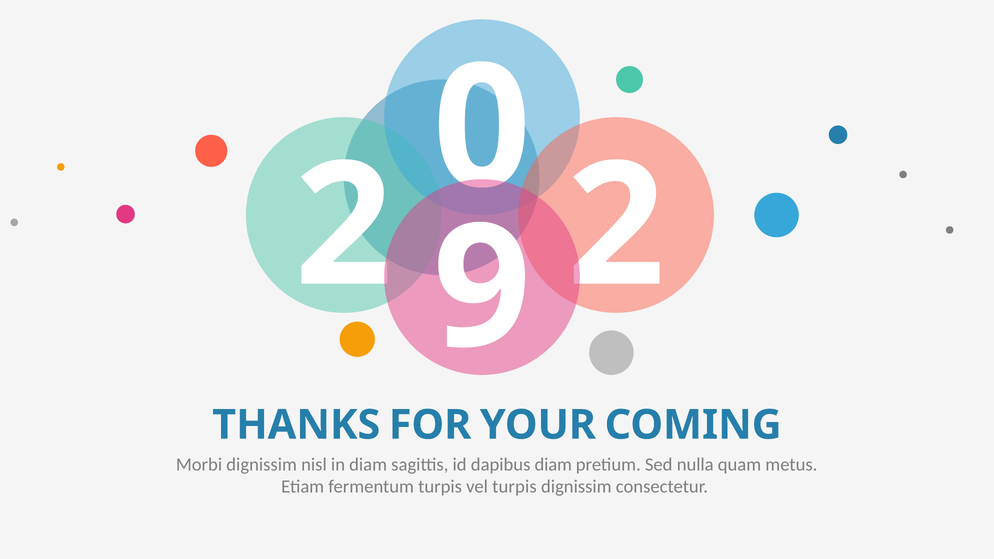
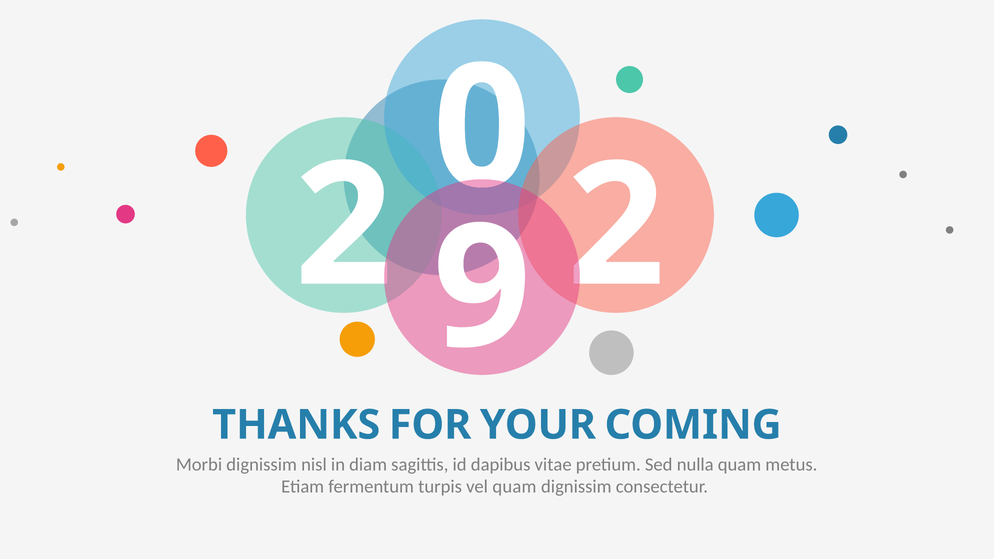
dapibus diam: diam -> vitae (553, 465)
vel turpis: turpis -> quam (514, 487)
